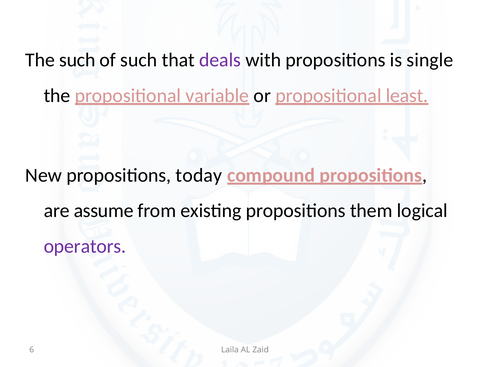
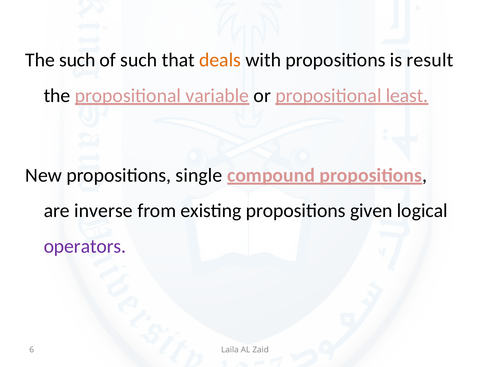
deals colour: purple -> orange (220, 60)
single: single -> result (430, 60)
today: today -> single (199, 176)
assume: assume -> inverse (103, 211)
them: them -> given (371, 211)
